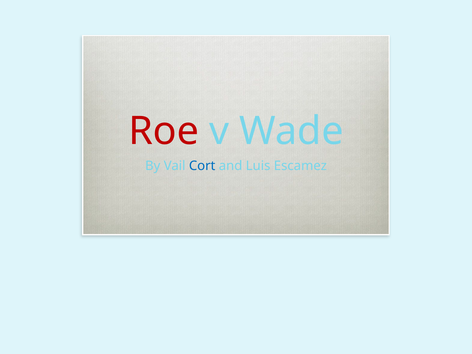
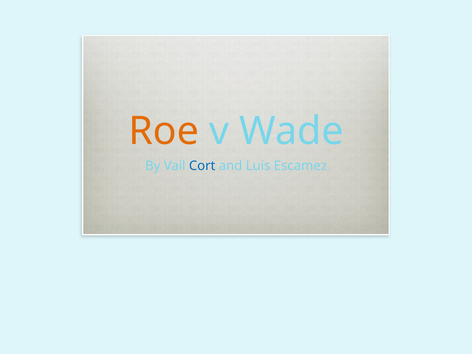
Roe colour: red -> orange (164, 131)
